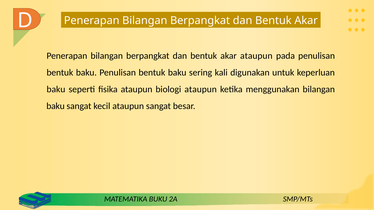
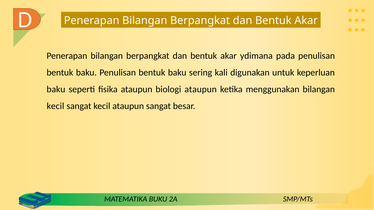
akar ataupun: ataupun -> ydimana (256, 56)
baku: baku -> kecil (55, 106)
